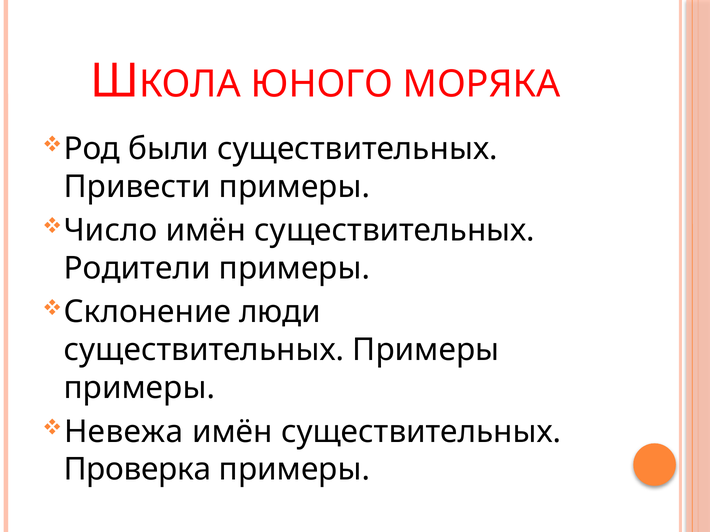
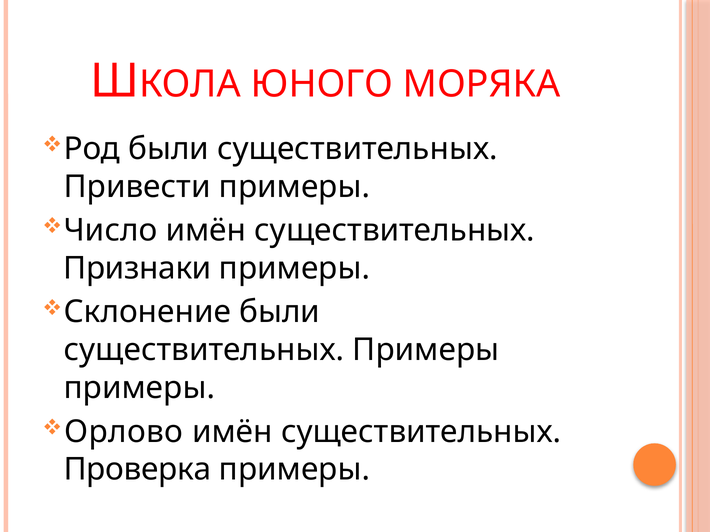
Родители: Родители -> Признаки (137, 269)
Склонение люди: люди -> были (280, 312)
Невежа: Невежа -> Орлово (124, 432)
